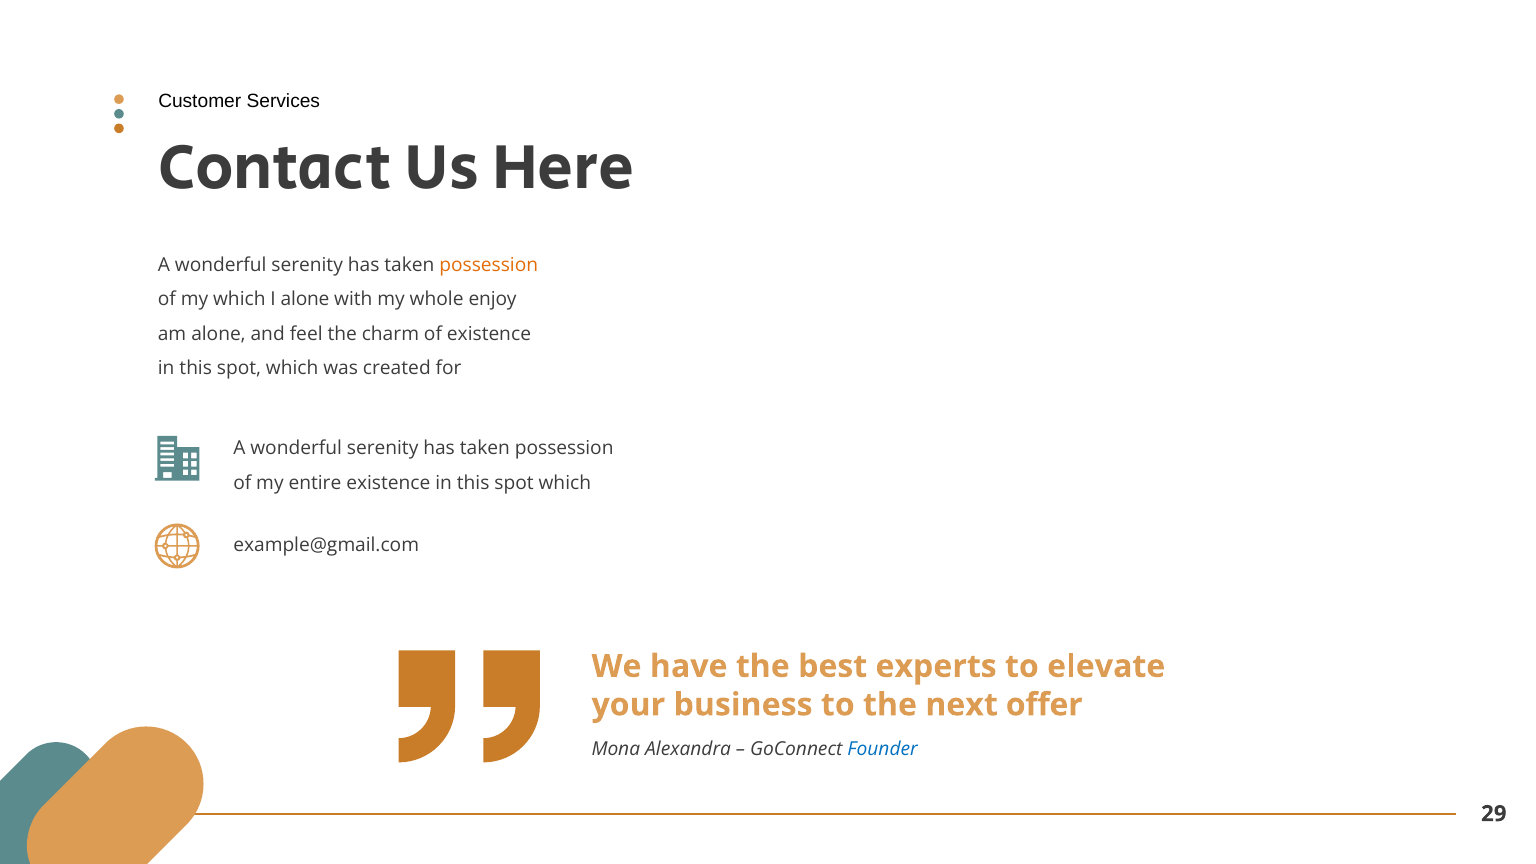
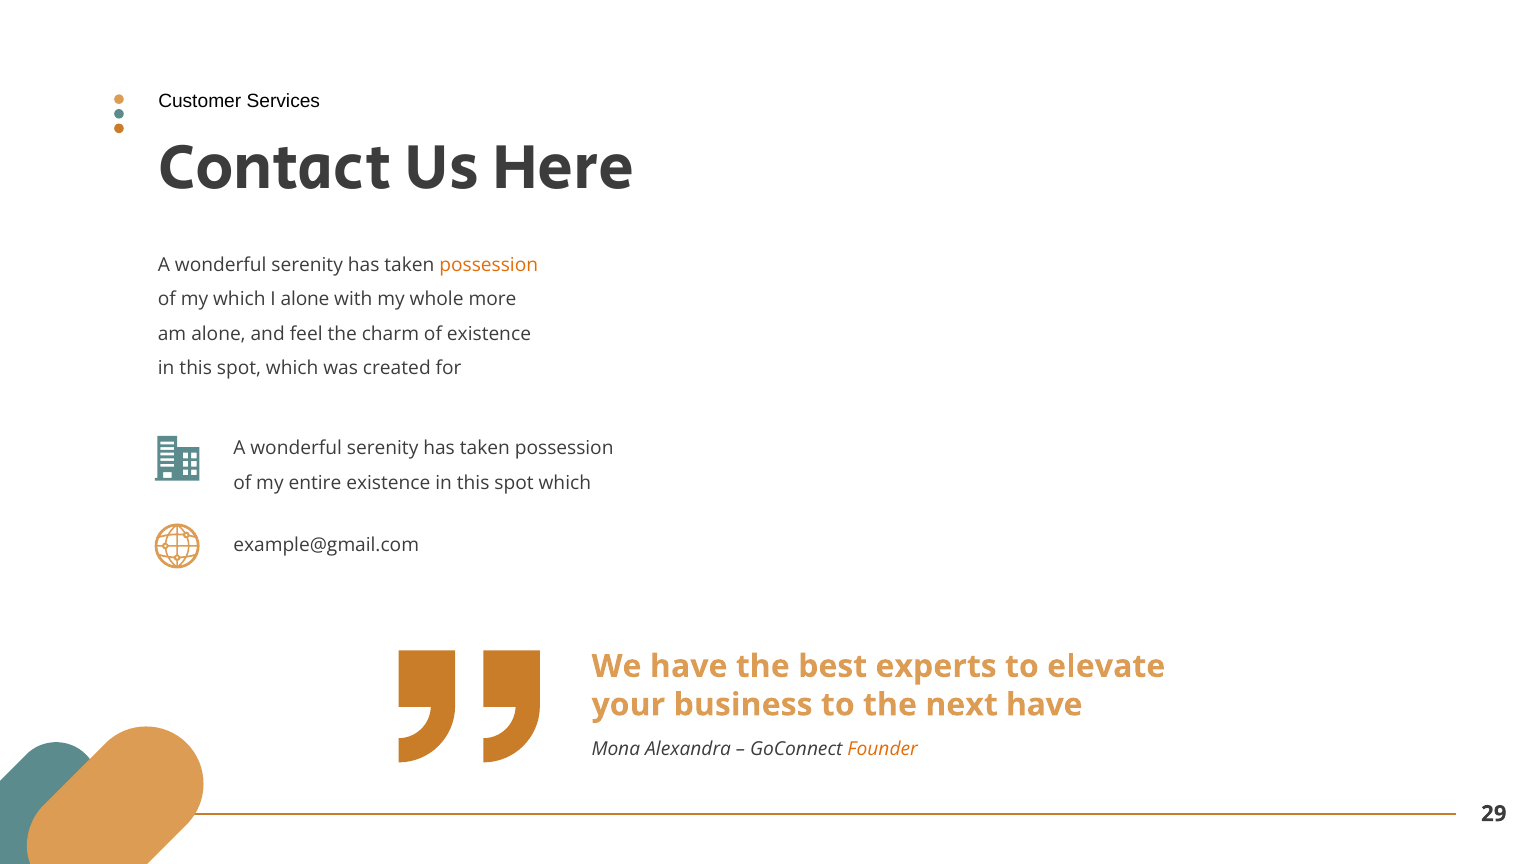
enjoy: enjoy -> more (492, 299)
next offer: offer -> have (1044, 705)
Founder colour: blue -> orange (883, 750)
